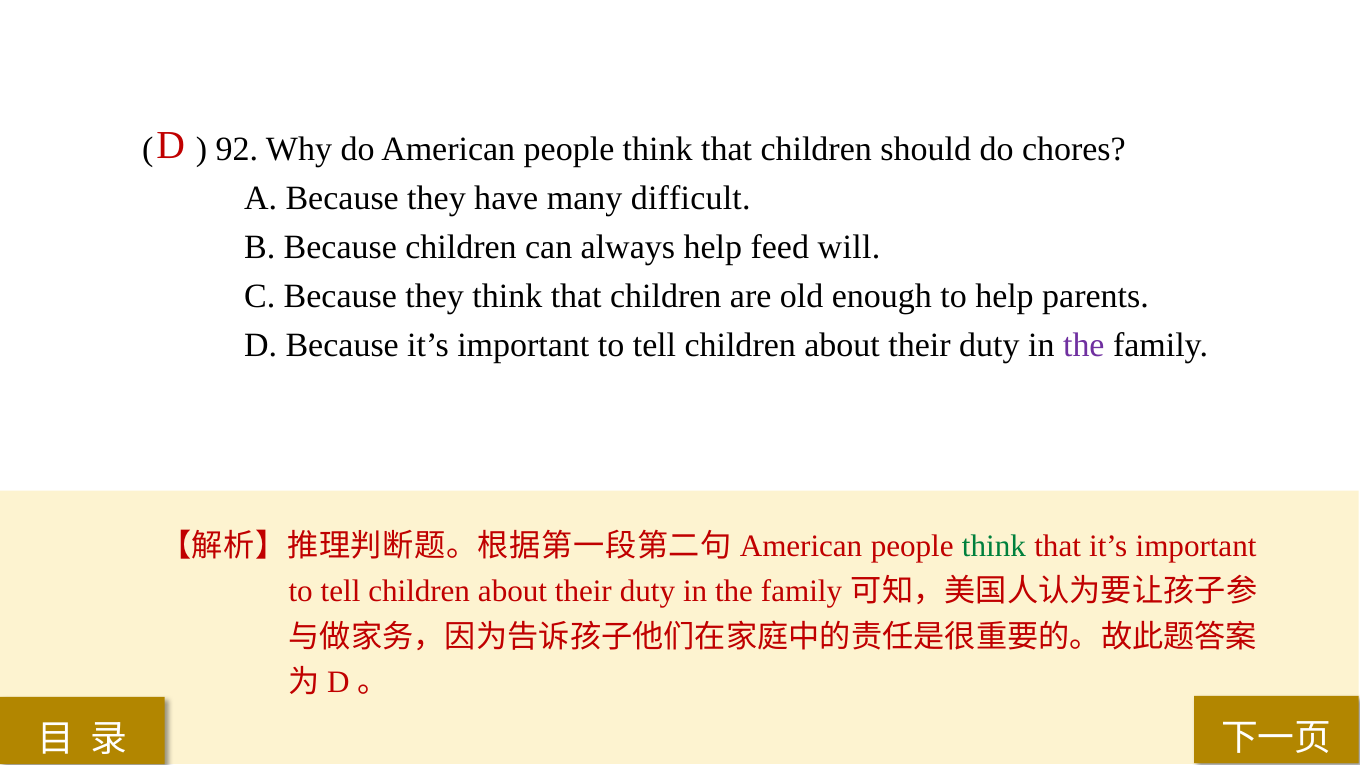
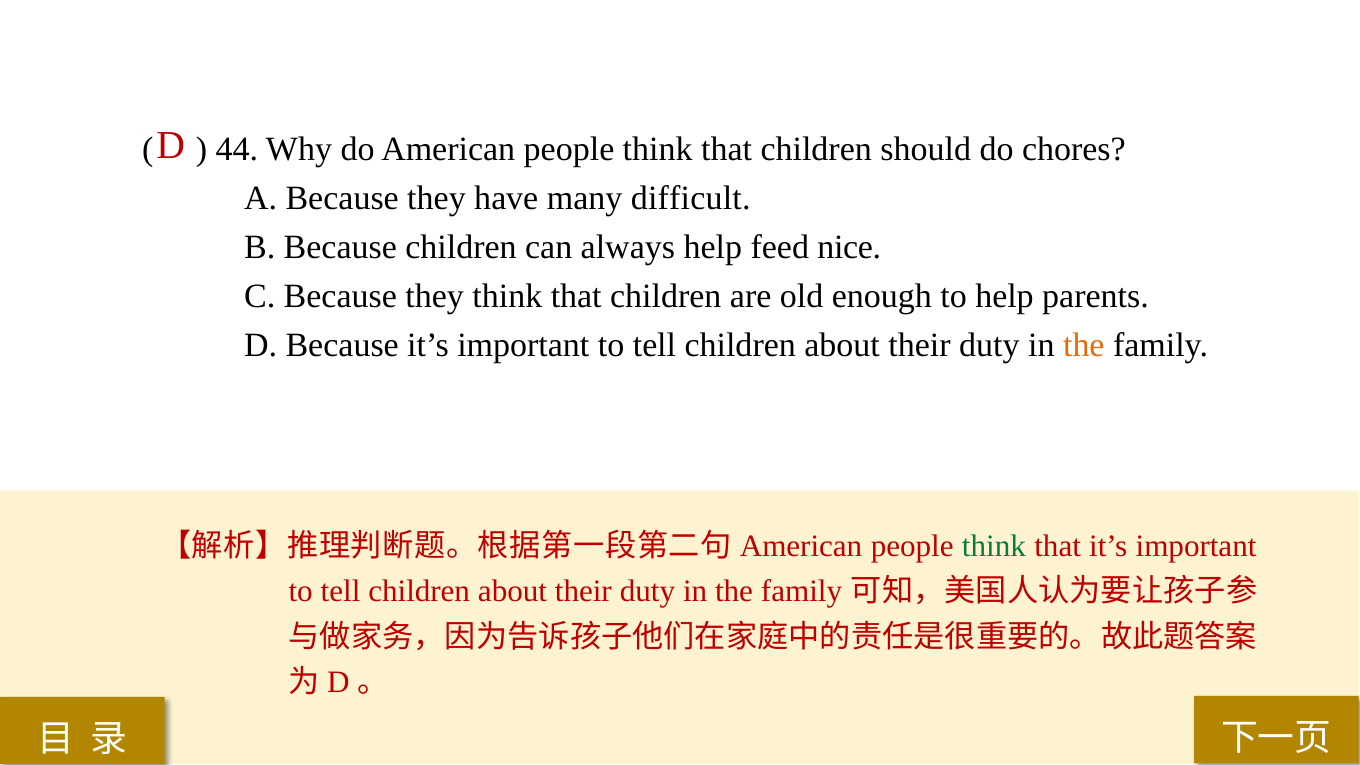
92: 92 -> 44 (237, 149)
will: will -> nice (849, 247)
the colour: purple -> orange (1084, 345)
